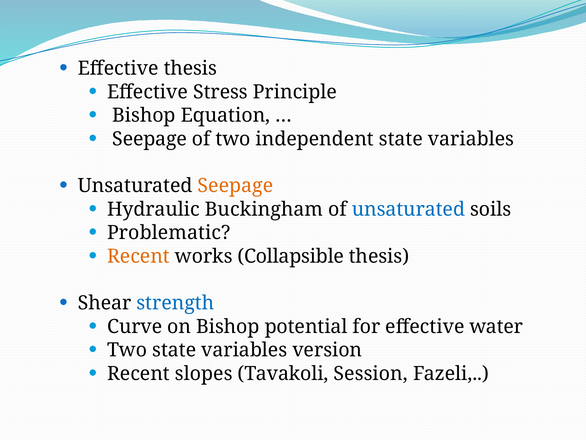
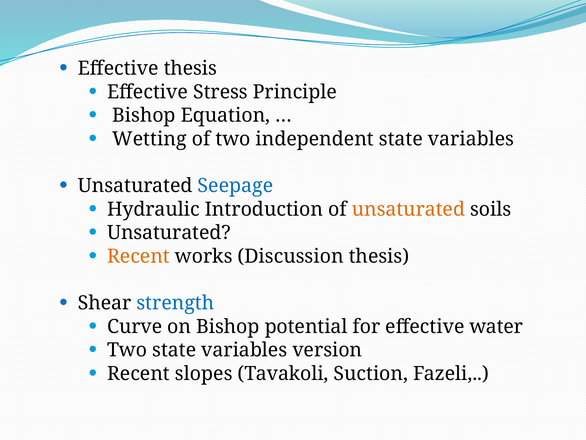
Seepage: Seepage -> Wetting (149, 139)
Seepage colour: orange -> blue (235, 186)
Buckingham: Buckingham -> Introduction (264, 209)
unsaturated colour: blue -> orange (408, 209)
Problematic: Problematic -> Unsaturated (169, 233)
Collapsible: Collapsible -> Discussion (291, 256)
Session: Session -> Suction (371, 373)
